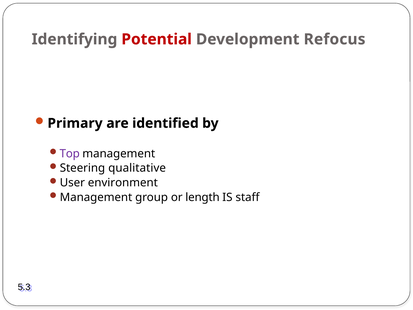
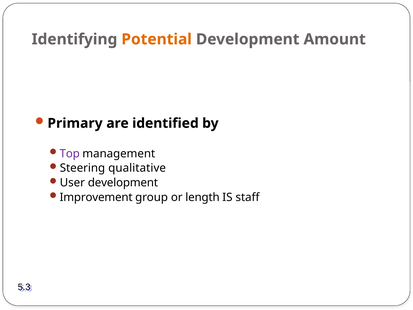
Potential colour: red -> orange (157, 39)
Refocus: Refocus -> Amount (335, 39)
User environment: environment -> development (123, 183)
Management: Management -> Improvement (96, 197)
